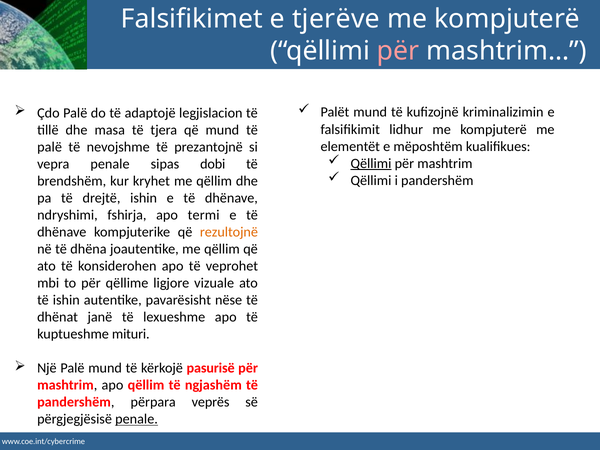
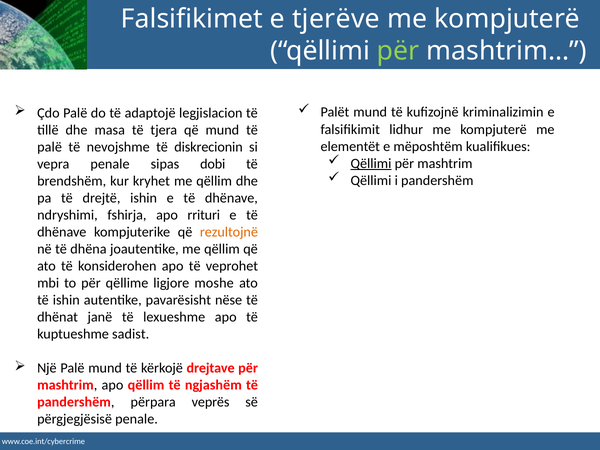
për colour: pink -> light green (398, 51)
prezantojnë: prezantojnë -> diskrecionin (209, 147)
termi: termi -> rrituri (204, 215)
vizuale: vizuale -> moshe (214, 283)
mituri: mituri -> sadist (131, 334)
pasurisë: pasurisë -> drejtave (211, 368)
penale underline: present -> none (137, 419)
